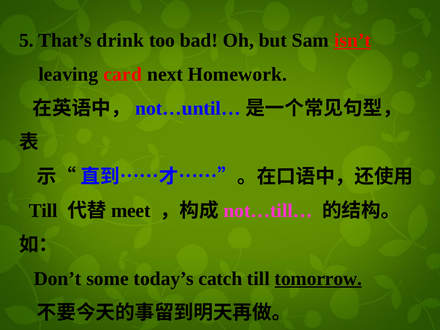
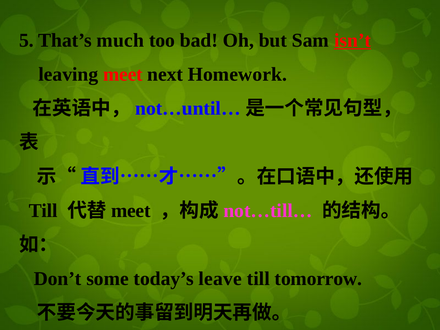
drink: drink -> much (120, 40)
leaving card: card -> meet (123, 74)
catch: catch -> leave (220, 279)
tomorrow underline: present -> none (318, 279)
